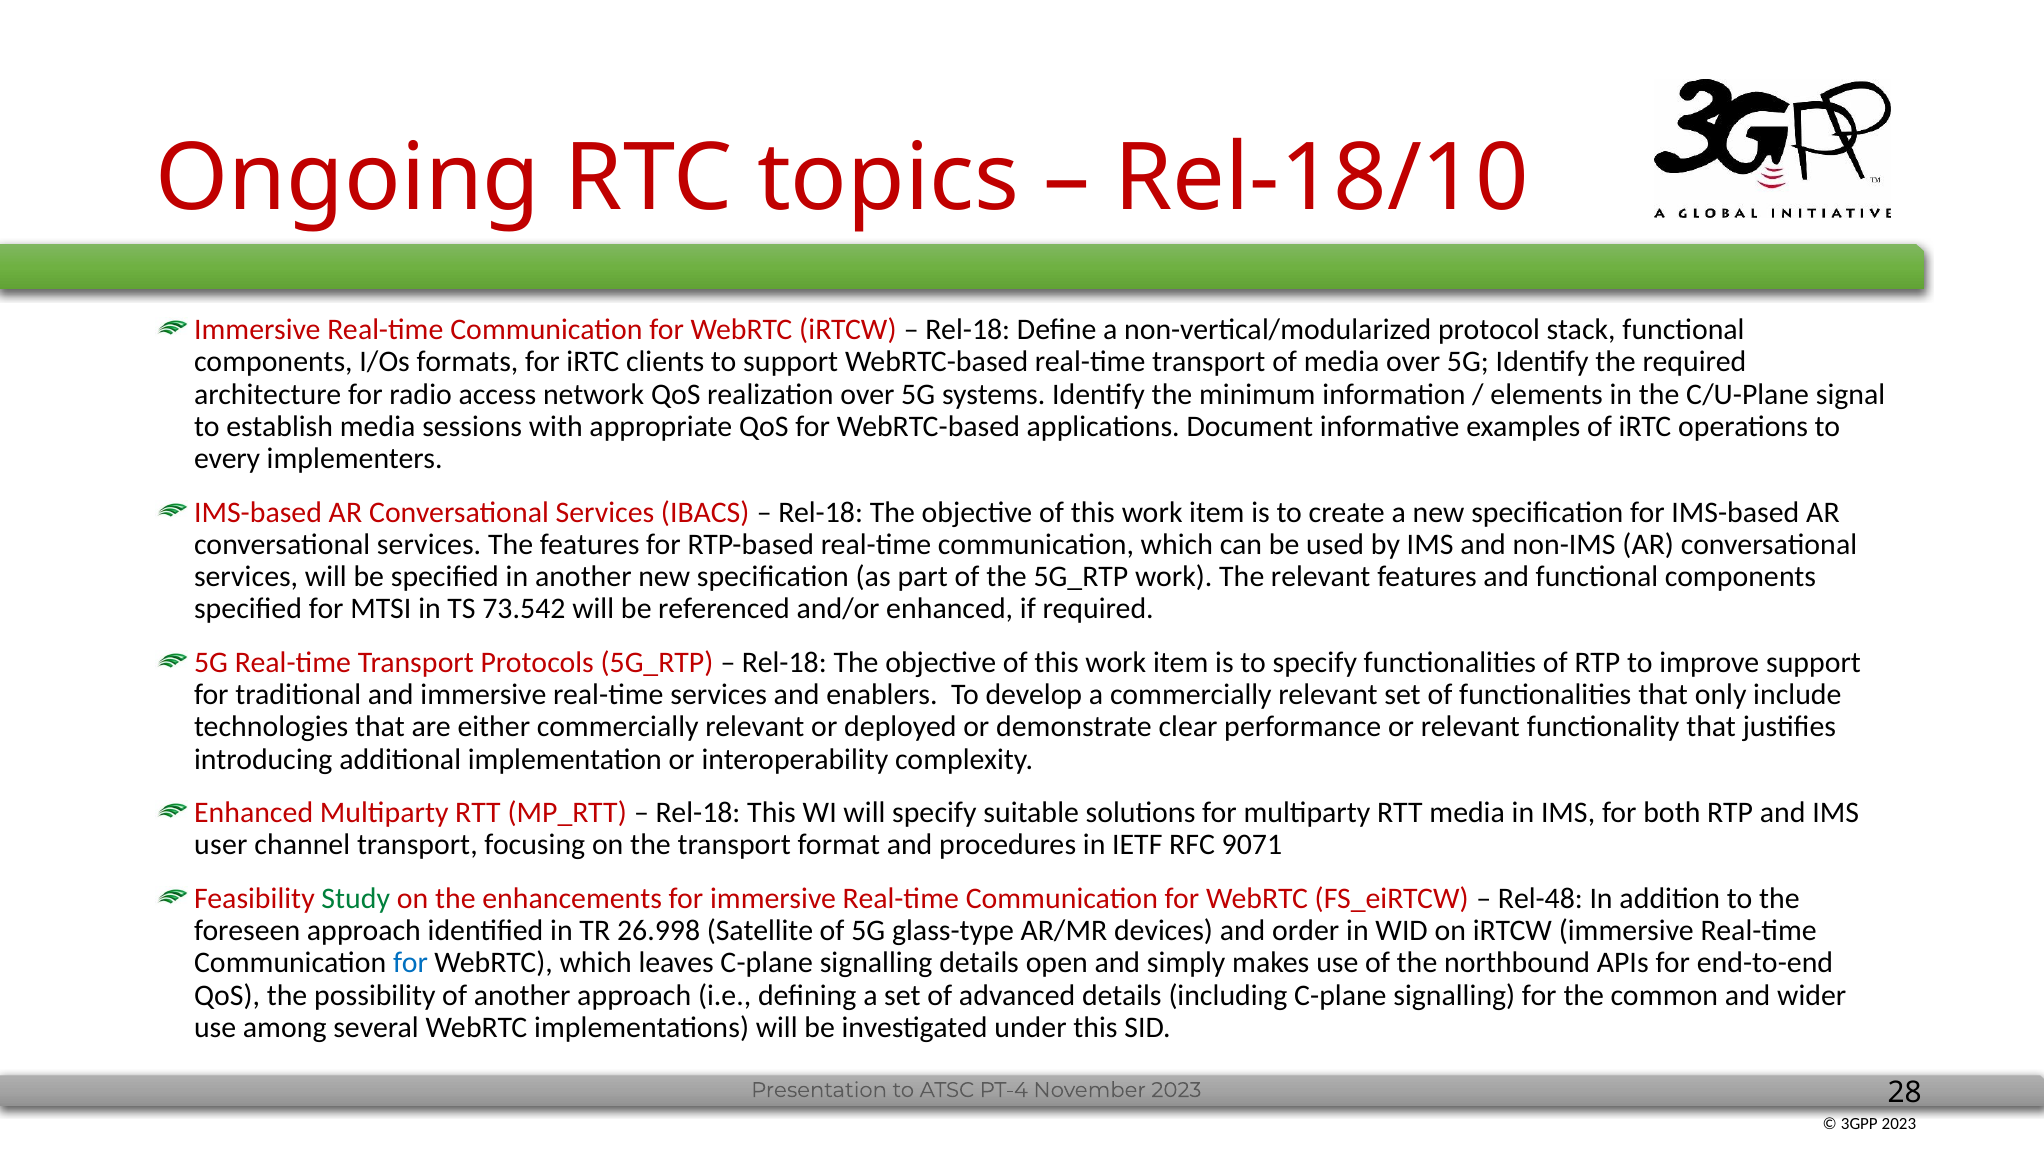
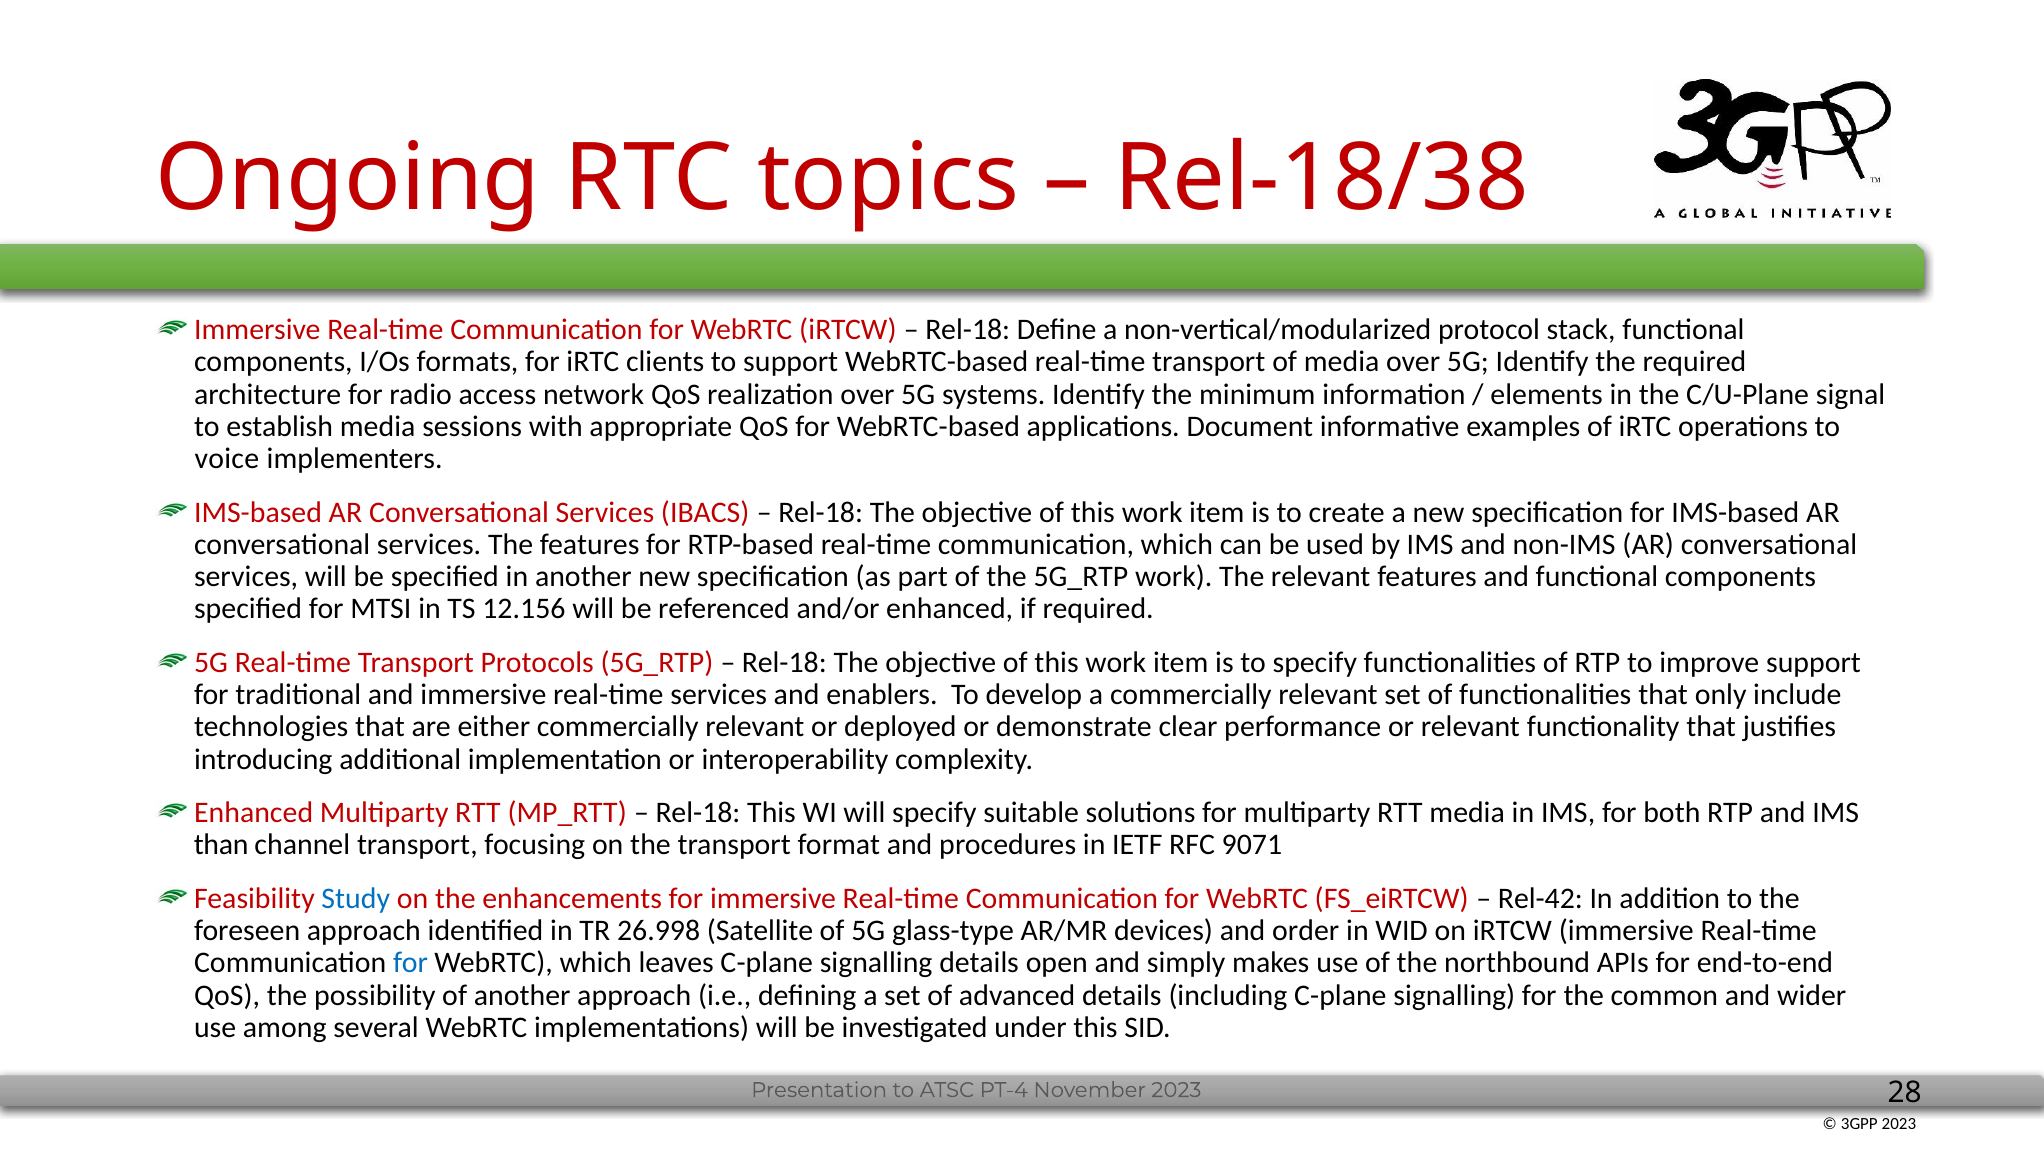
Rel-18/10: Rel-18/10 -> Rel-18/38 (1322, 179)
every: every -> voice (227, 459)
73.542: 73.542 -> 12.156 (524, 609)
user: user -> than (221, 845)
Study colour: green -> blue (356, 898)
Rel-48: Rel-48 -> Rel-42 (1540, 898)
